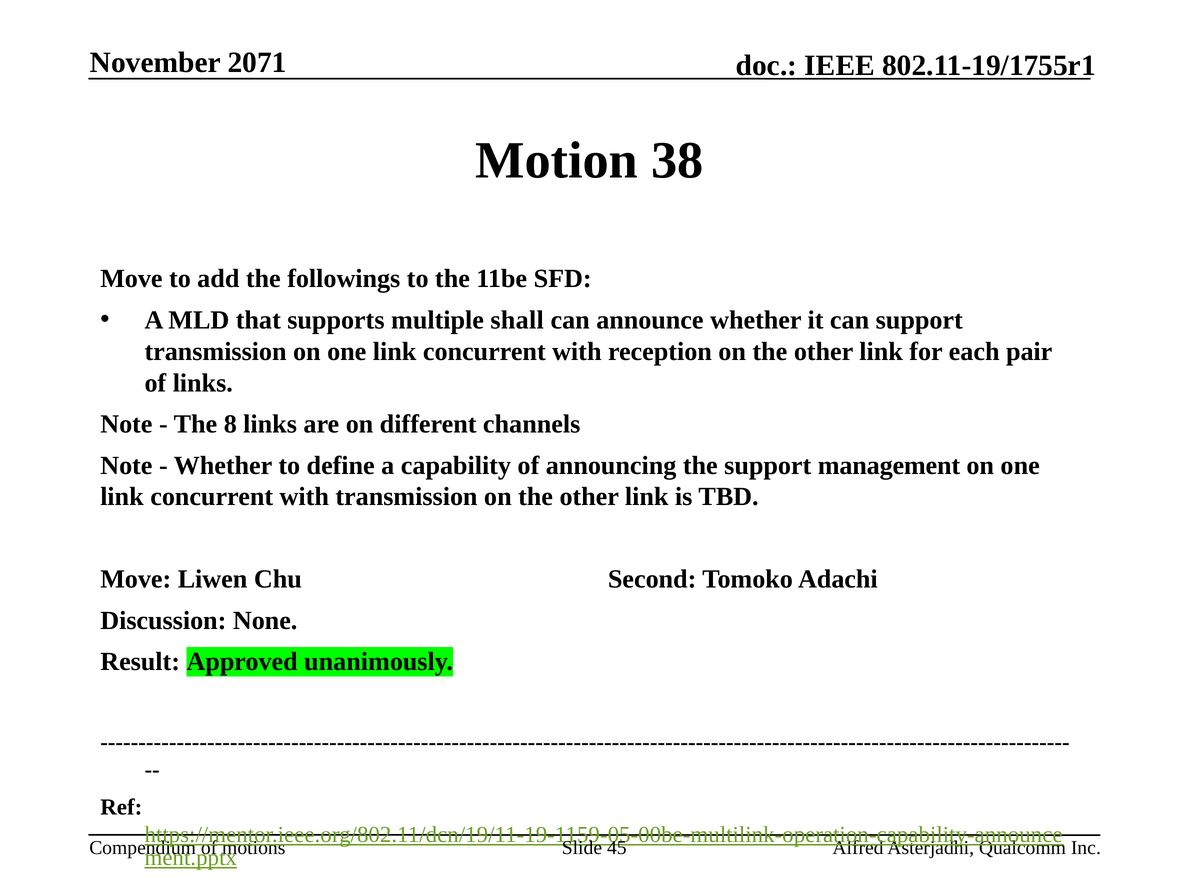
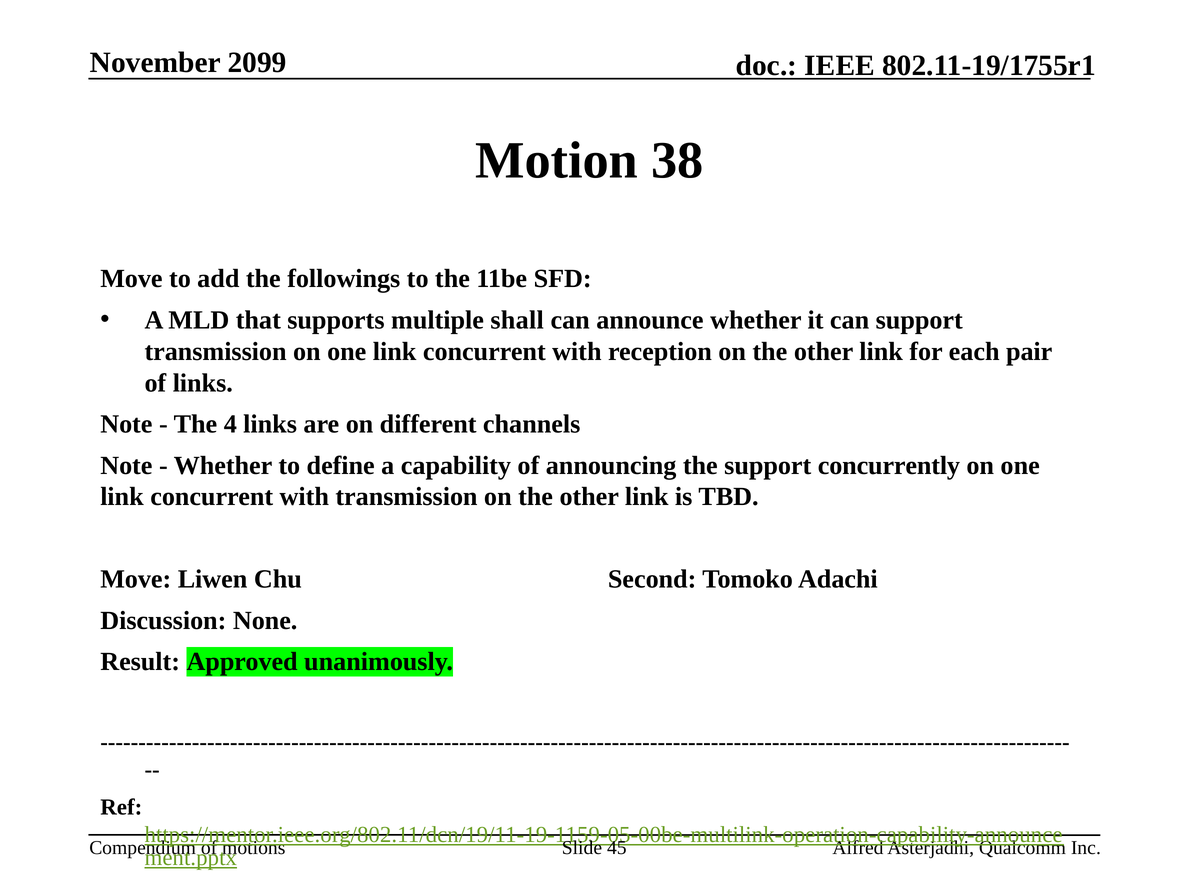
2071: 2071 -> 2099 (257, 62)
8: 8 -> 4 (230, 424)
management: management -> concurrently (889, 466)
